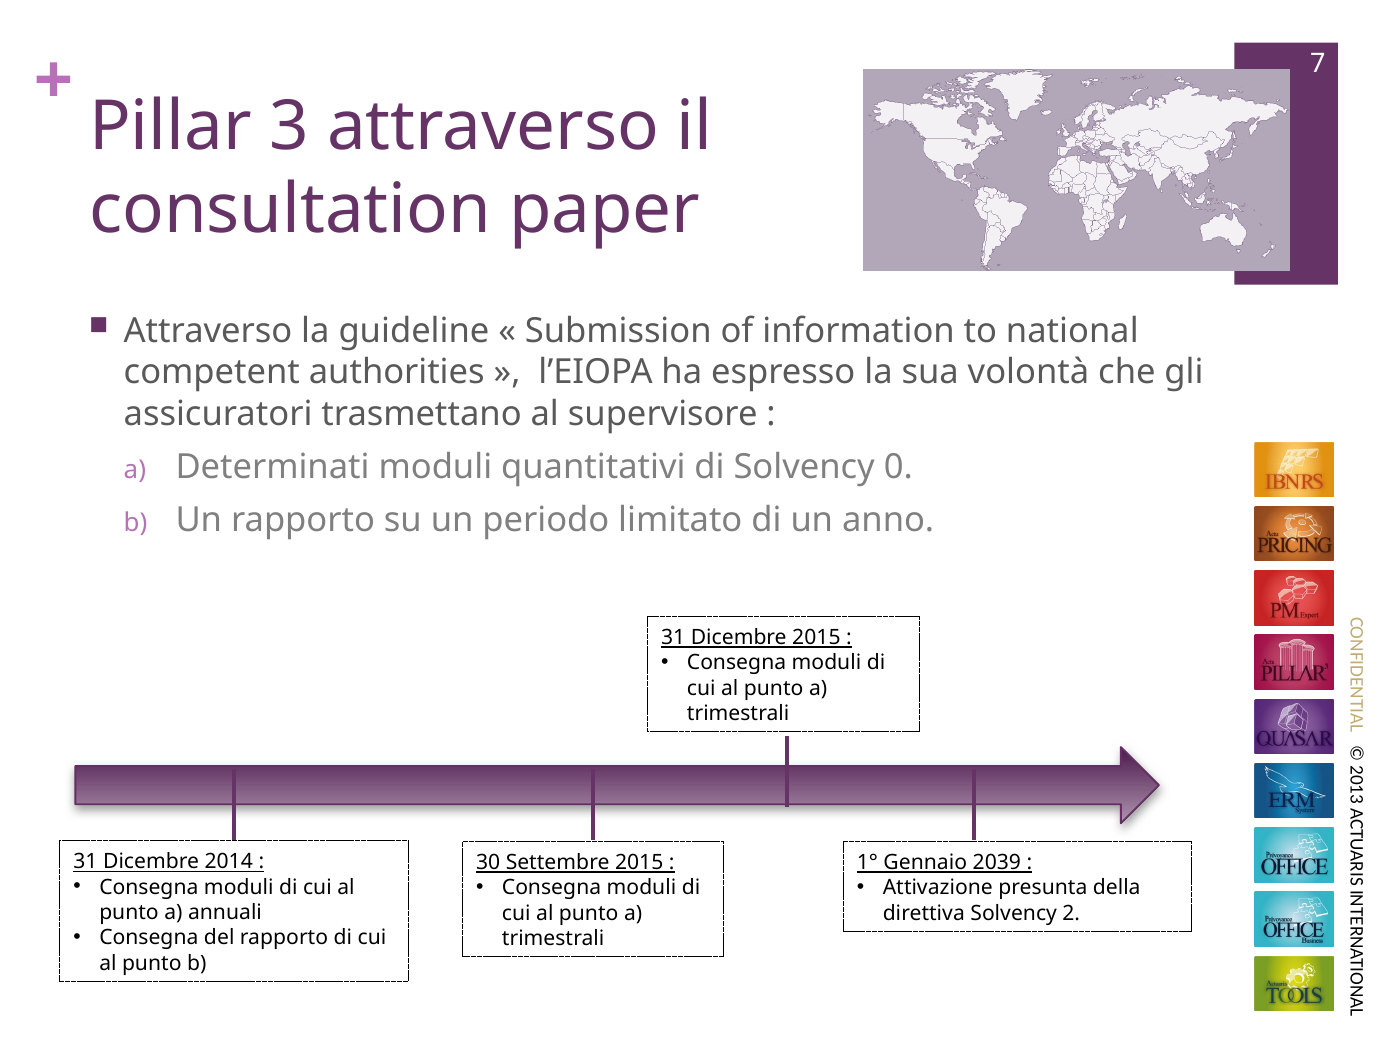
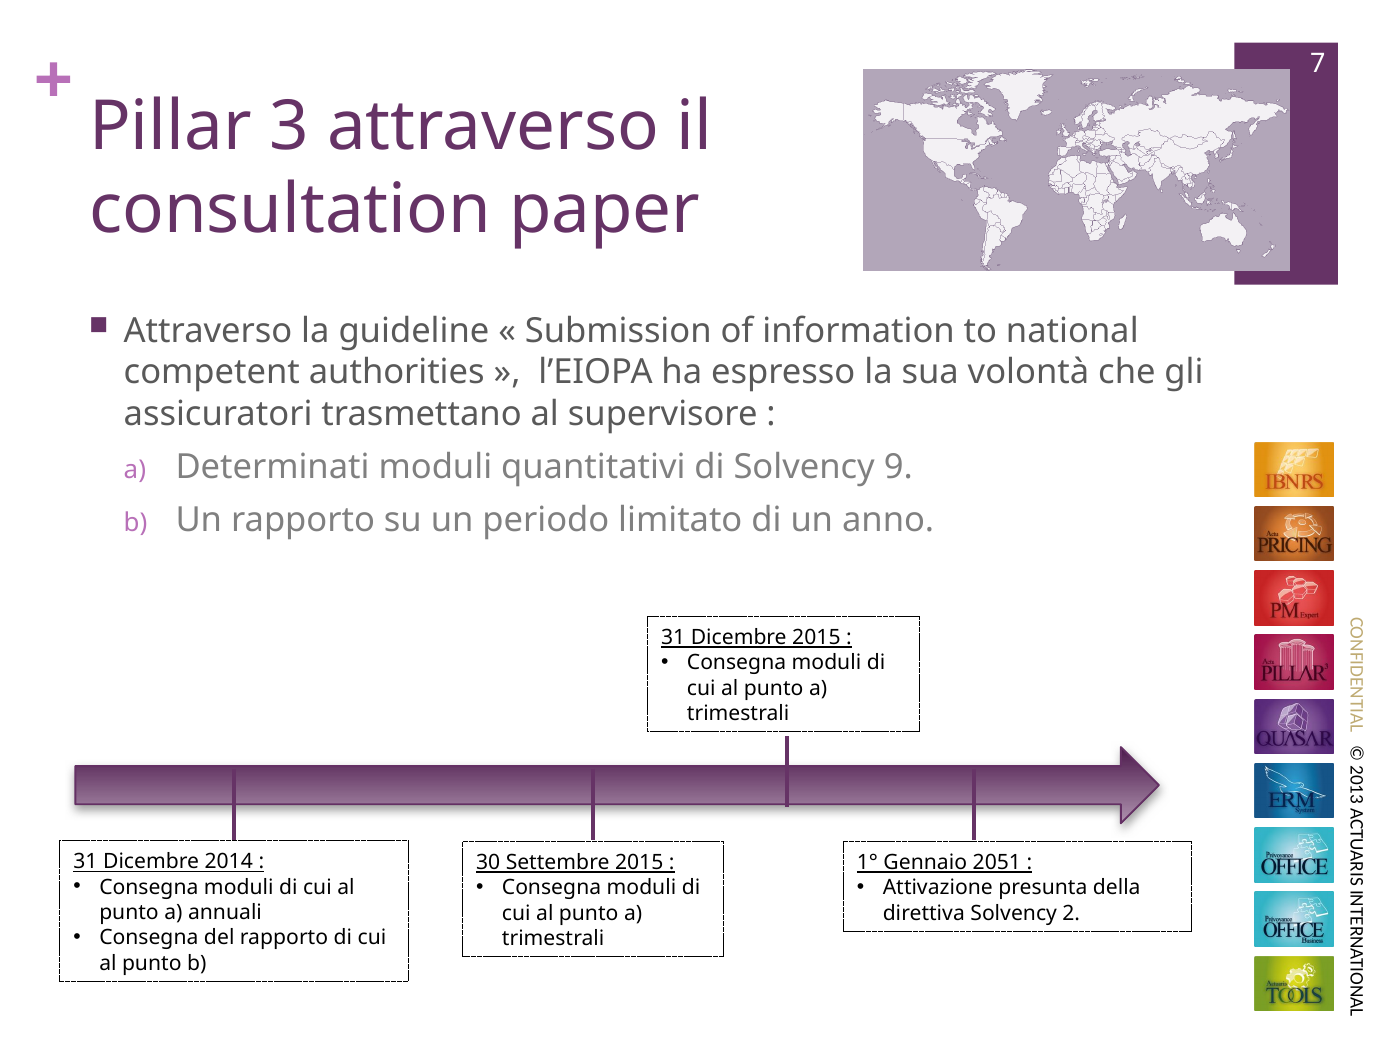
Solvency 0: 0 -> 9 (898, 467)
2039: 2039 -> 2051 (997, 862)
